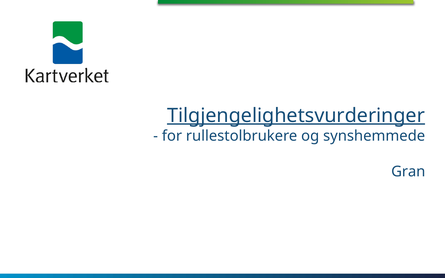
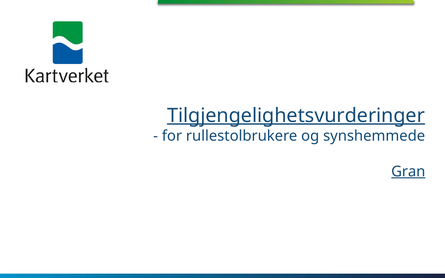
Gran underline: none -> present (408, 172)
